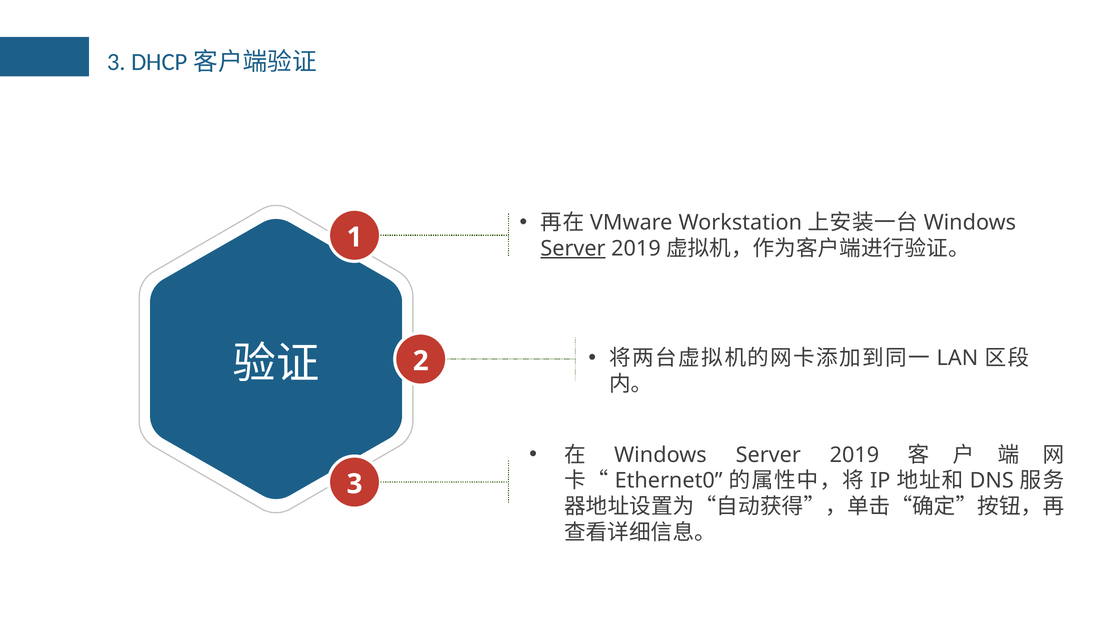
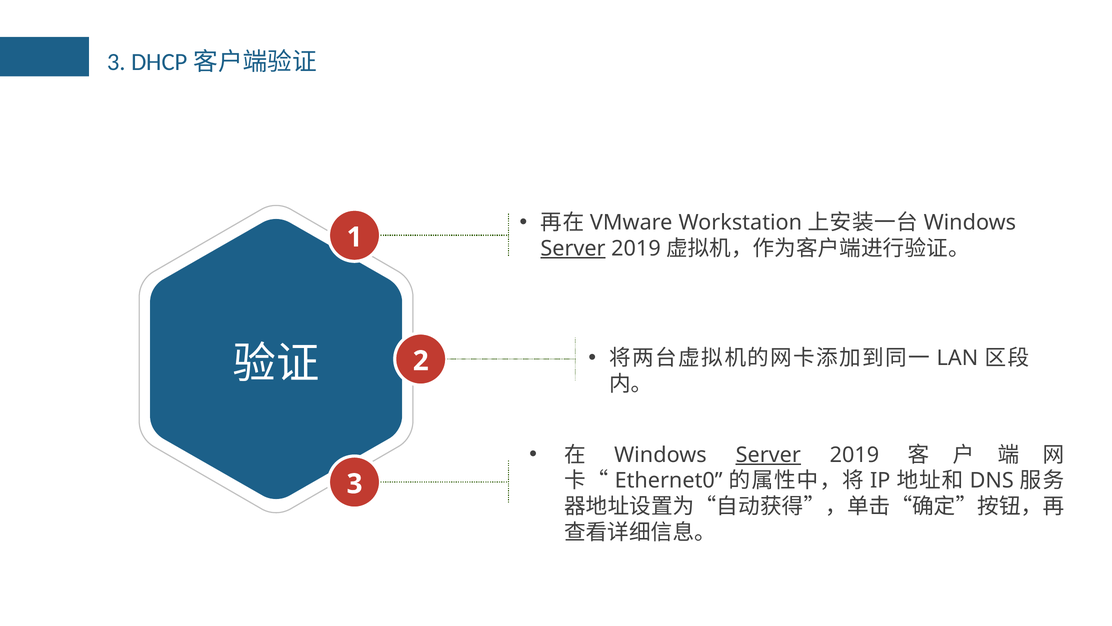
Server underline: none -> present (768, 455)
